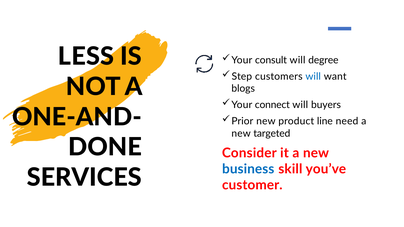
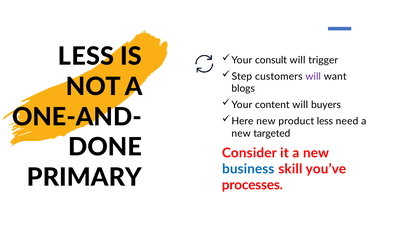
degree: degree -> trigger (323, 60)
will colour: blue -> purple (313, 77)
connect: connect -> content (272, 105)
Prior: Prior -> Here (242, 121)
product line: line -> less (325, 121)
SERVICES: SERVICES -> PRIMARY (84, 178)
customer: customer -> processes (252, 185)
